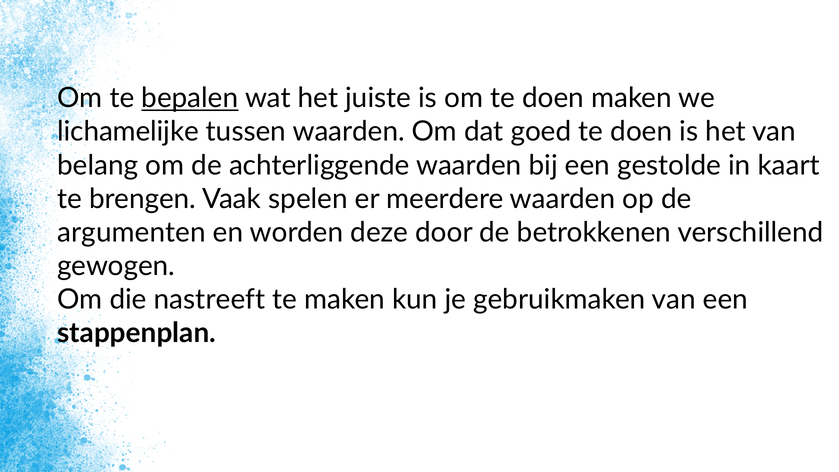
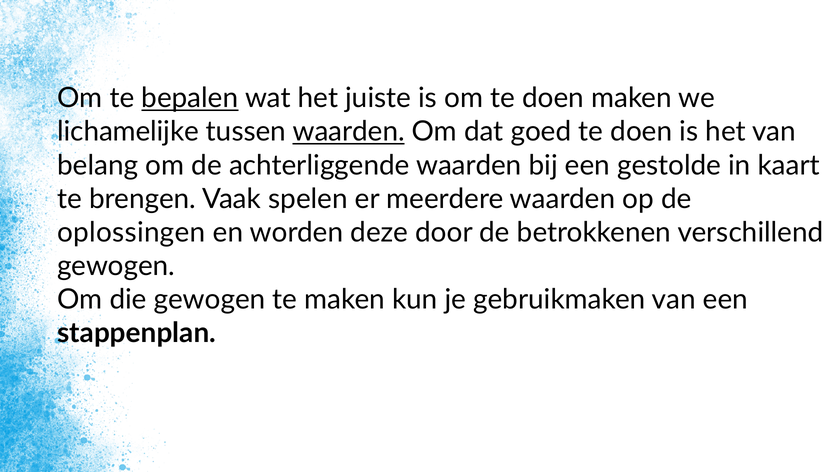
waarden underline: none -> present (349, 132)
argumenten: argumenten -> oplossingen (131, 232)
die nastreeft: nastreeft -> gewogen (210, 299)
